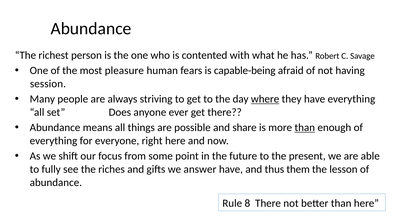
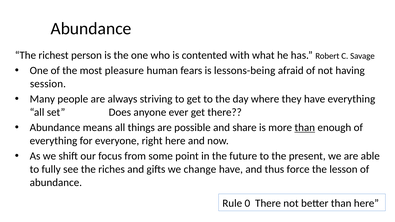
capable-being: capable-being -> lessons-being (245, 71)
where underline: present -> none (265, 99)
answer: answer -> change (200, 169)
them: them -> force (298, 169)
8: 8 -> 0 (247, 203)
